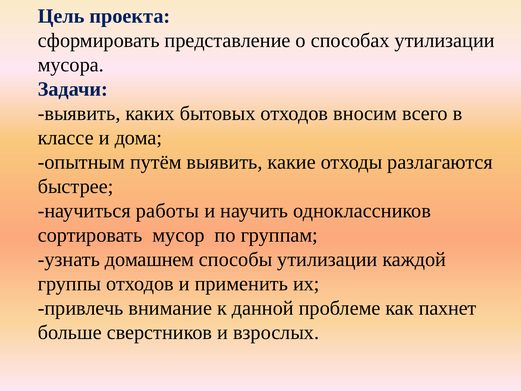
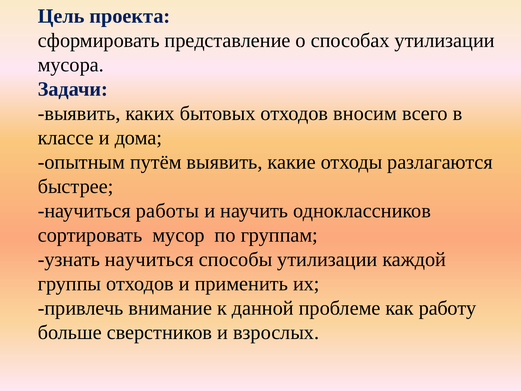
узнать домашнем: домашнем -> научиться (149, 259)
пахнет: пахнет -> работу (448, 308)
